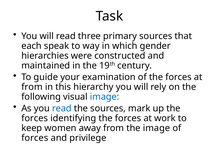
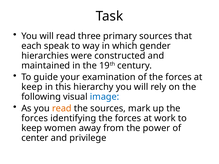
from: from -> keep (32, 87)
read colour: blue -> orange (62, 109)
the image: image -> power (156, 128)
forces: forces -> center (35, 138)
